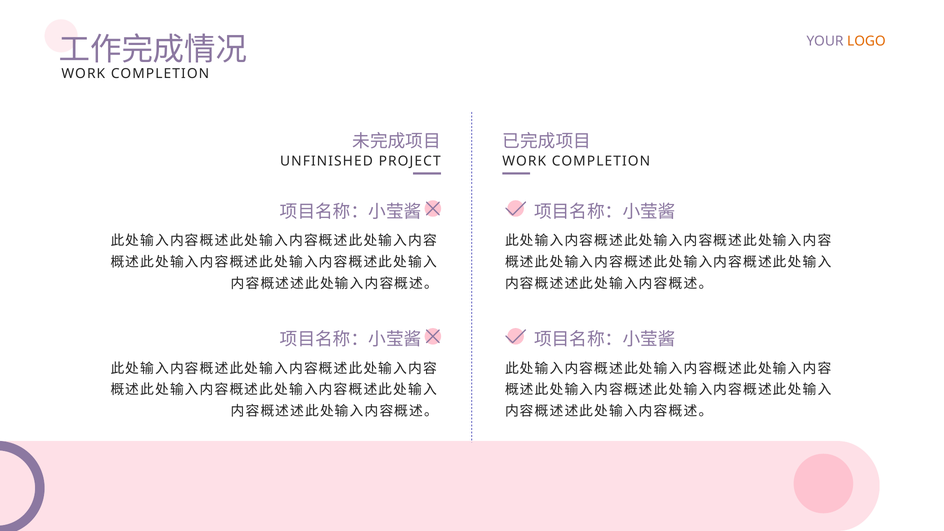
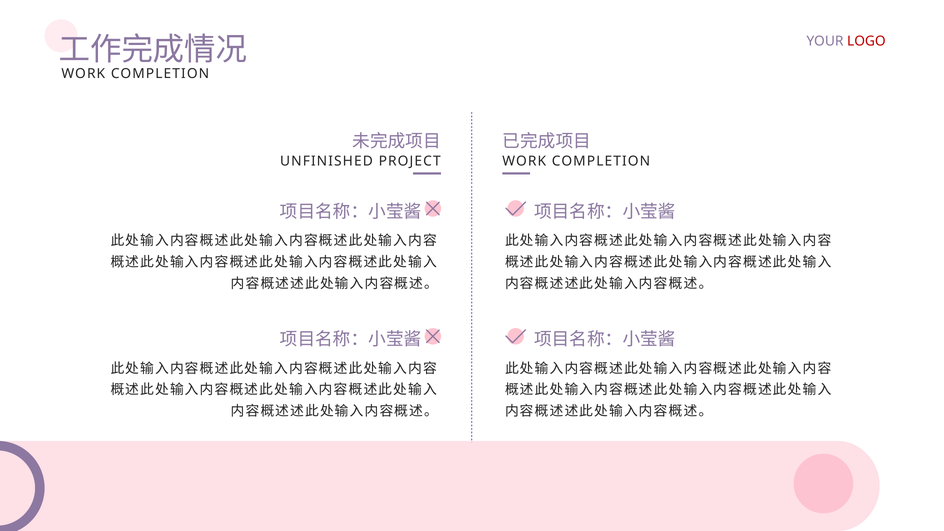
LOGO colour: orange -> red (866, 41)
